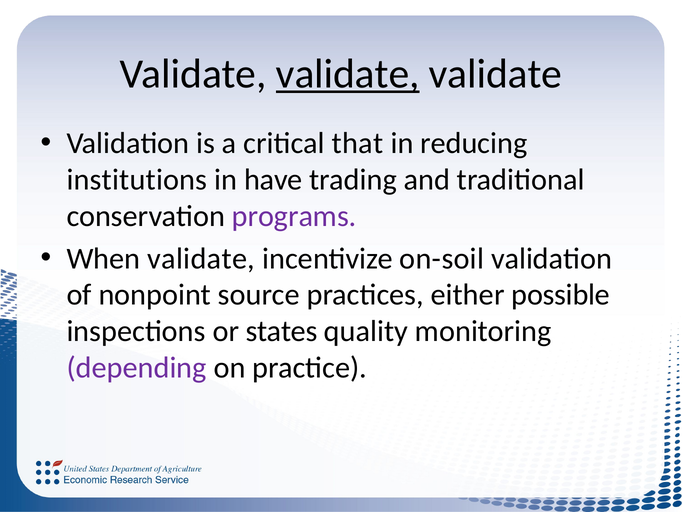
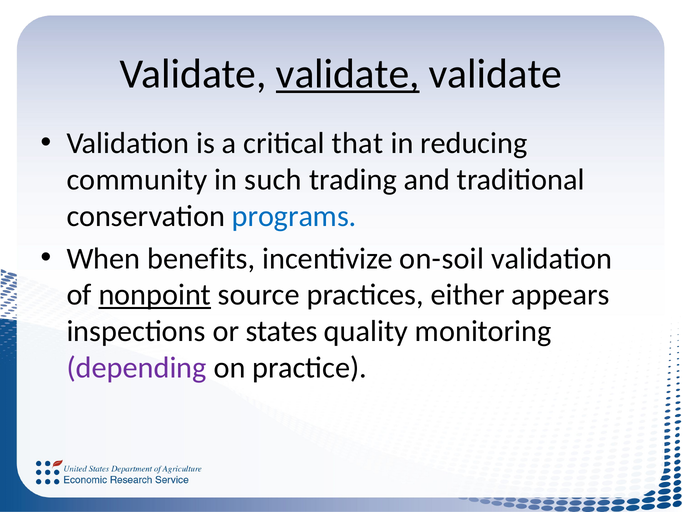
institutions: institutions -> community (137, 179)
have: have -> such (273, 179)
programs colour: purple -> blue (294, 216)
When validate: validate -> benefits (201, 258)
nonpoint underline: none -> present (155, 295)
possible: possible -> appears (561, 295)
